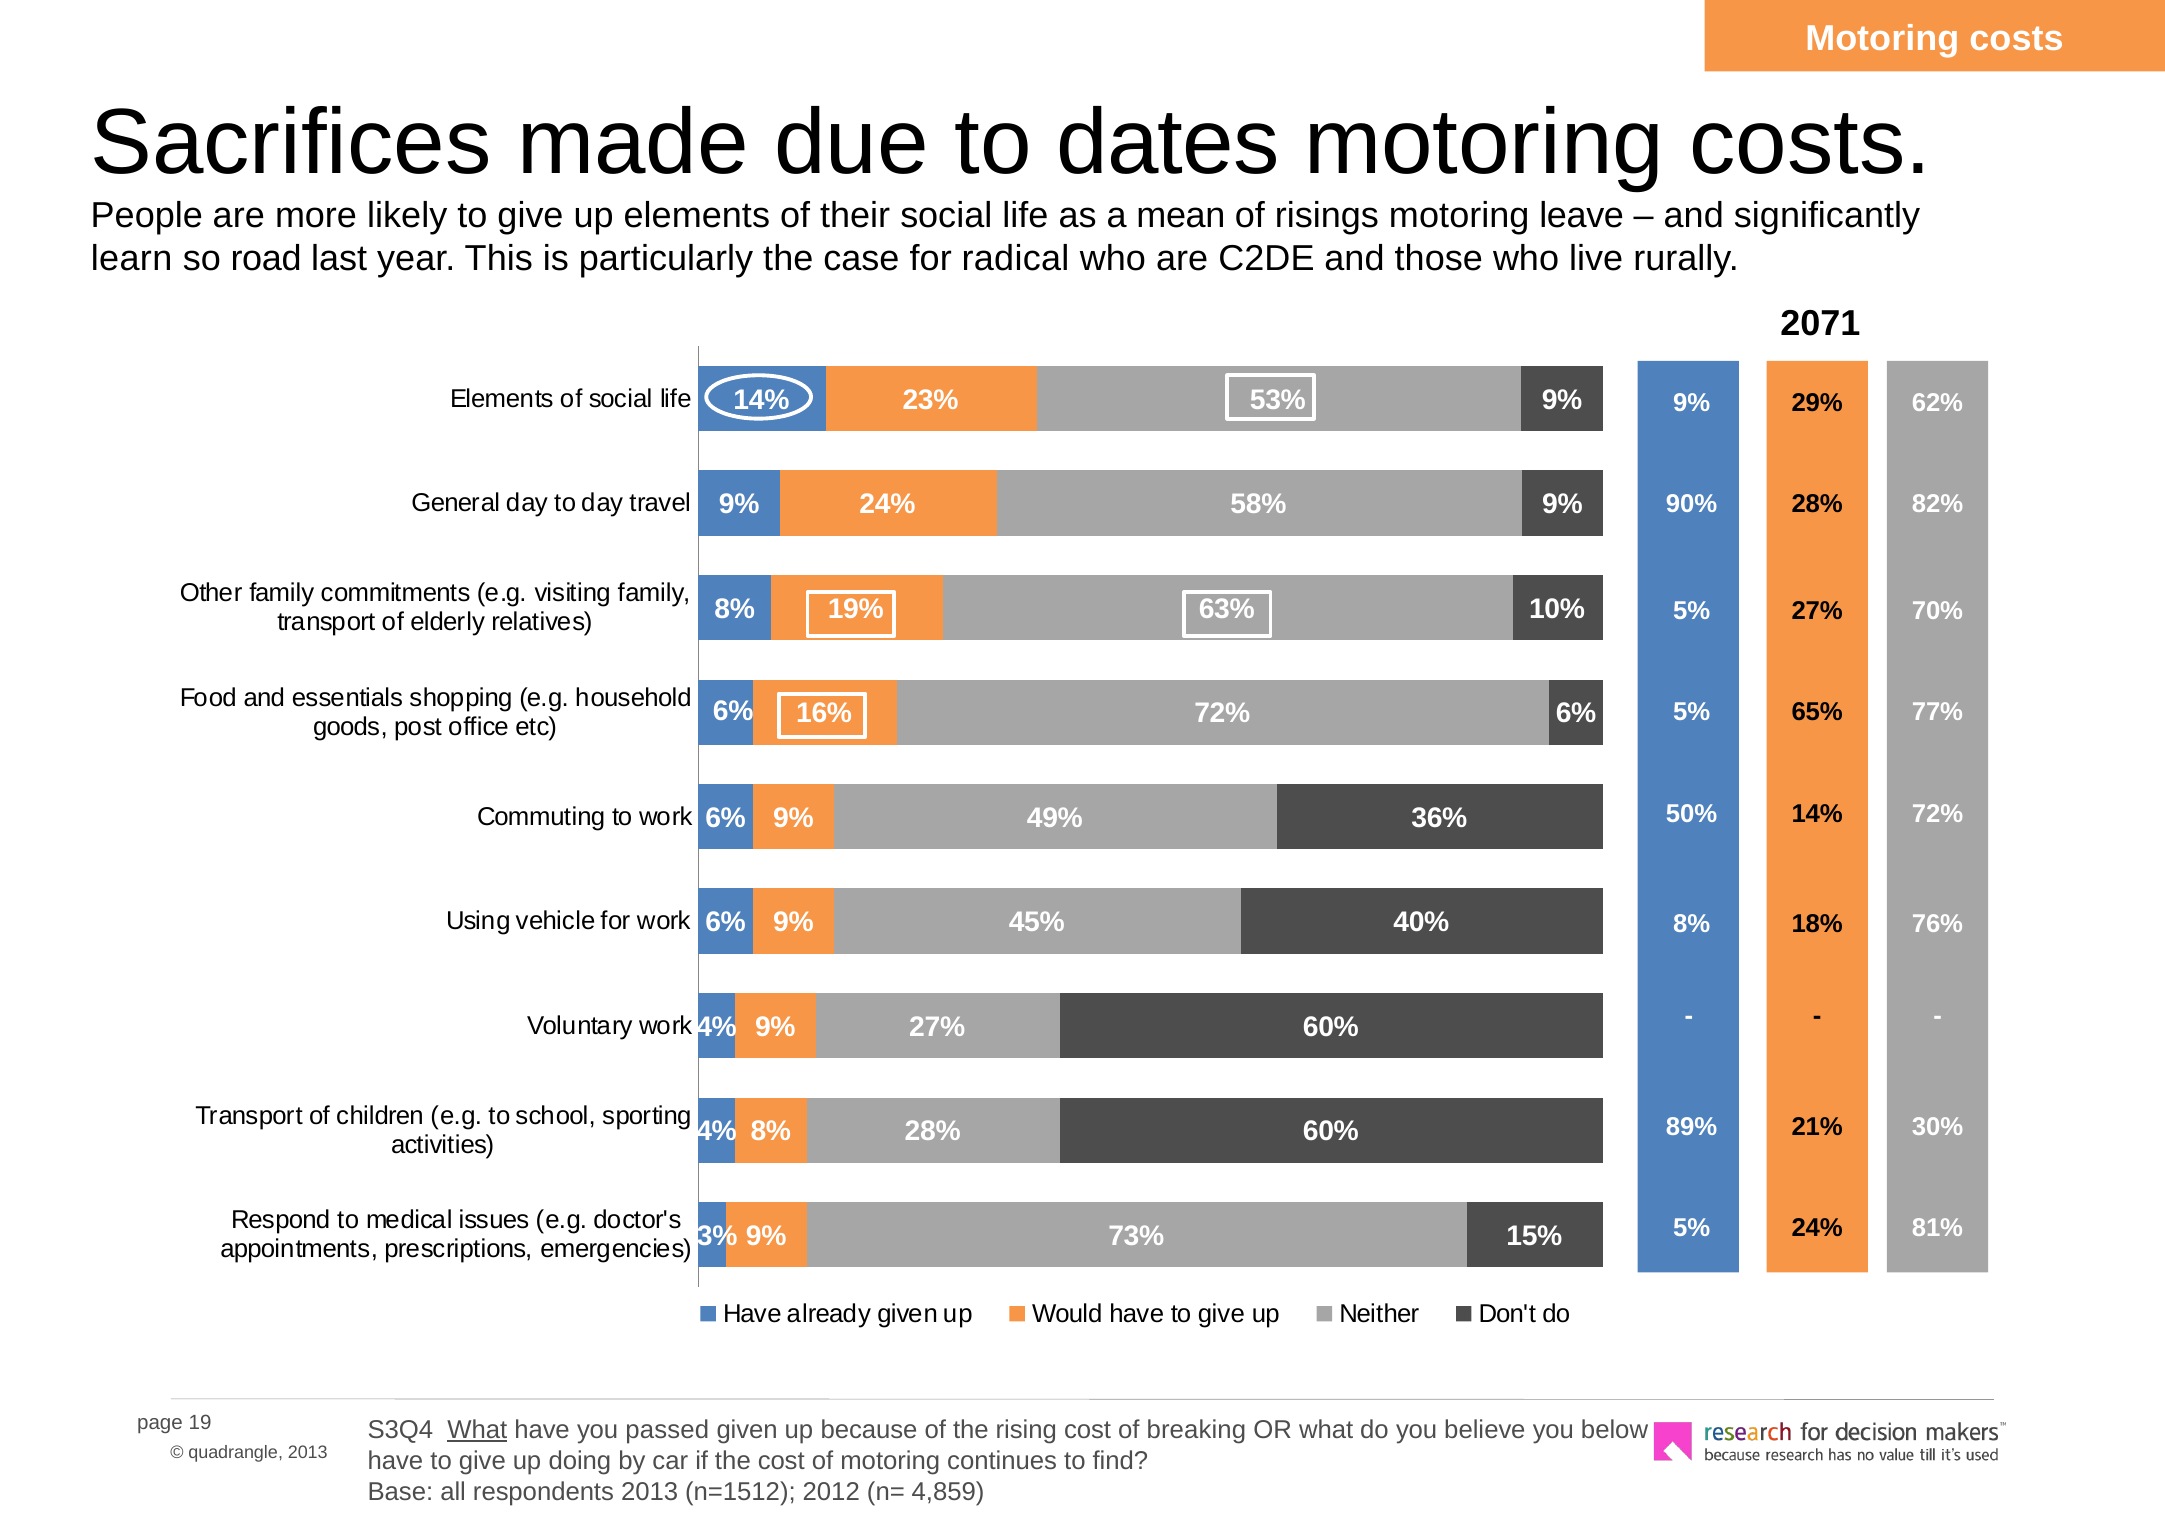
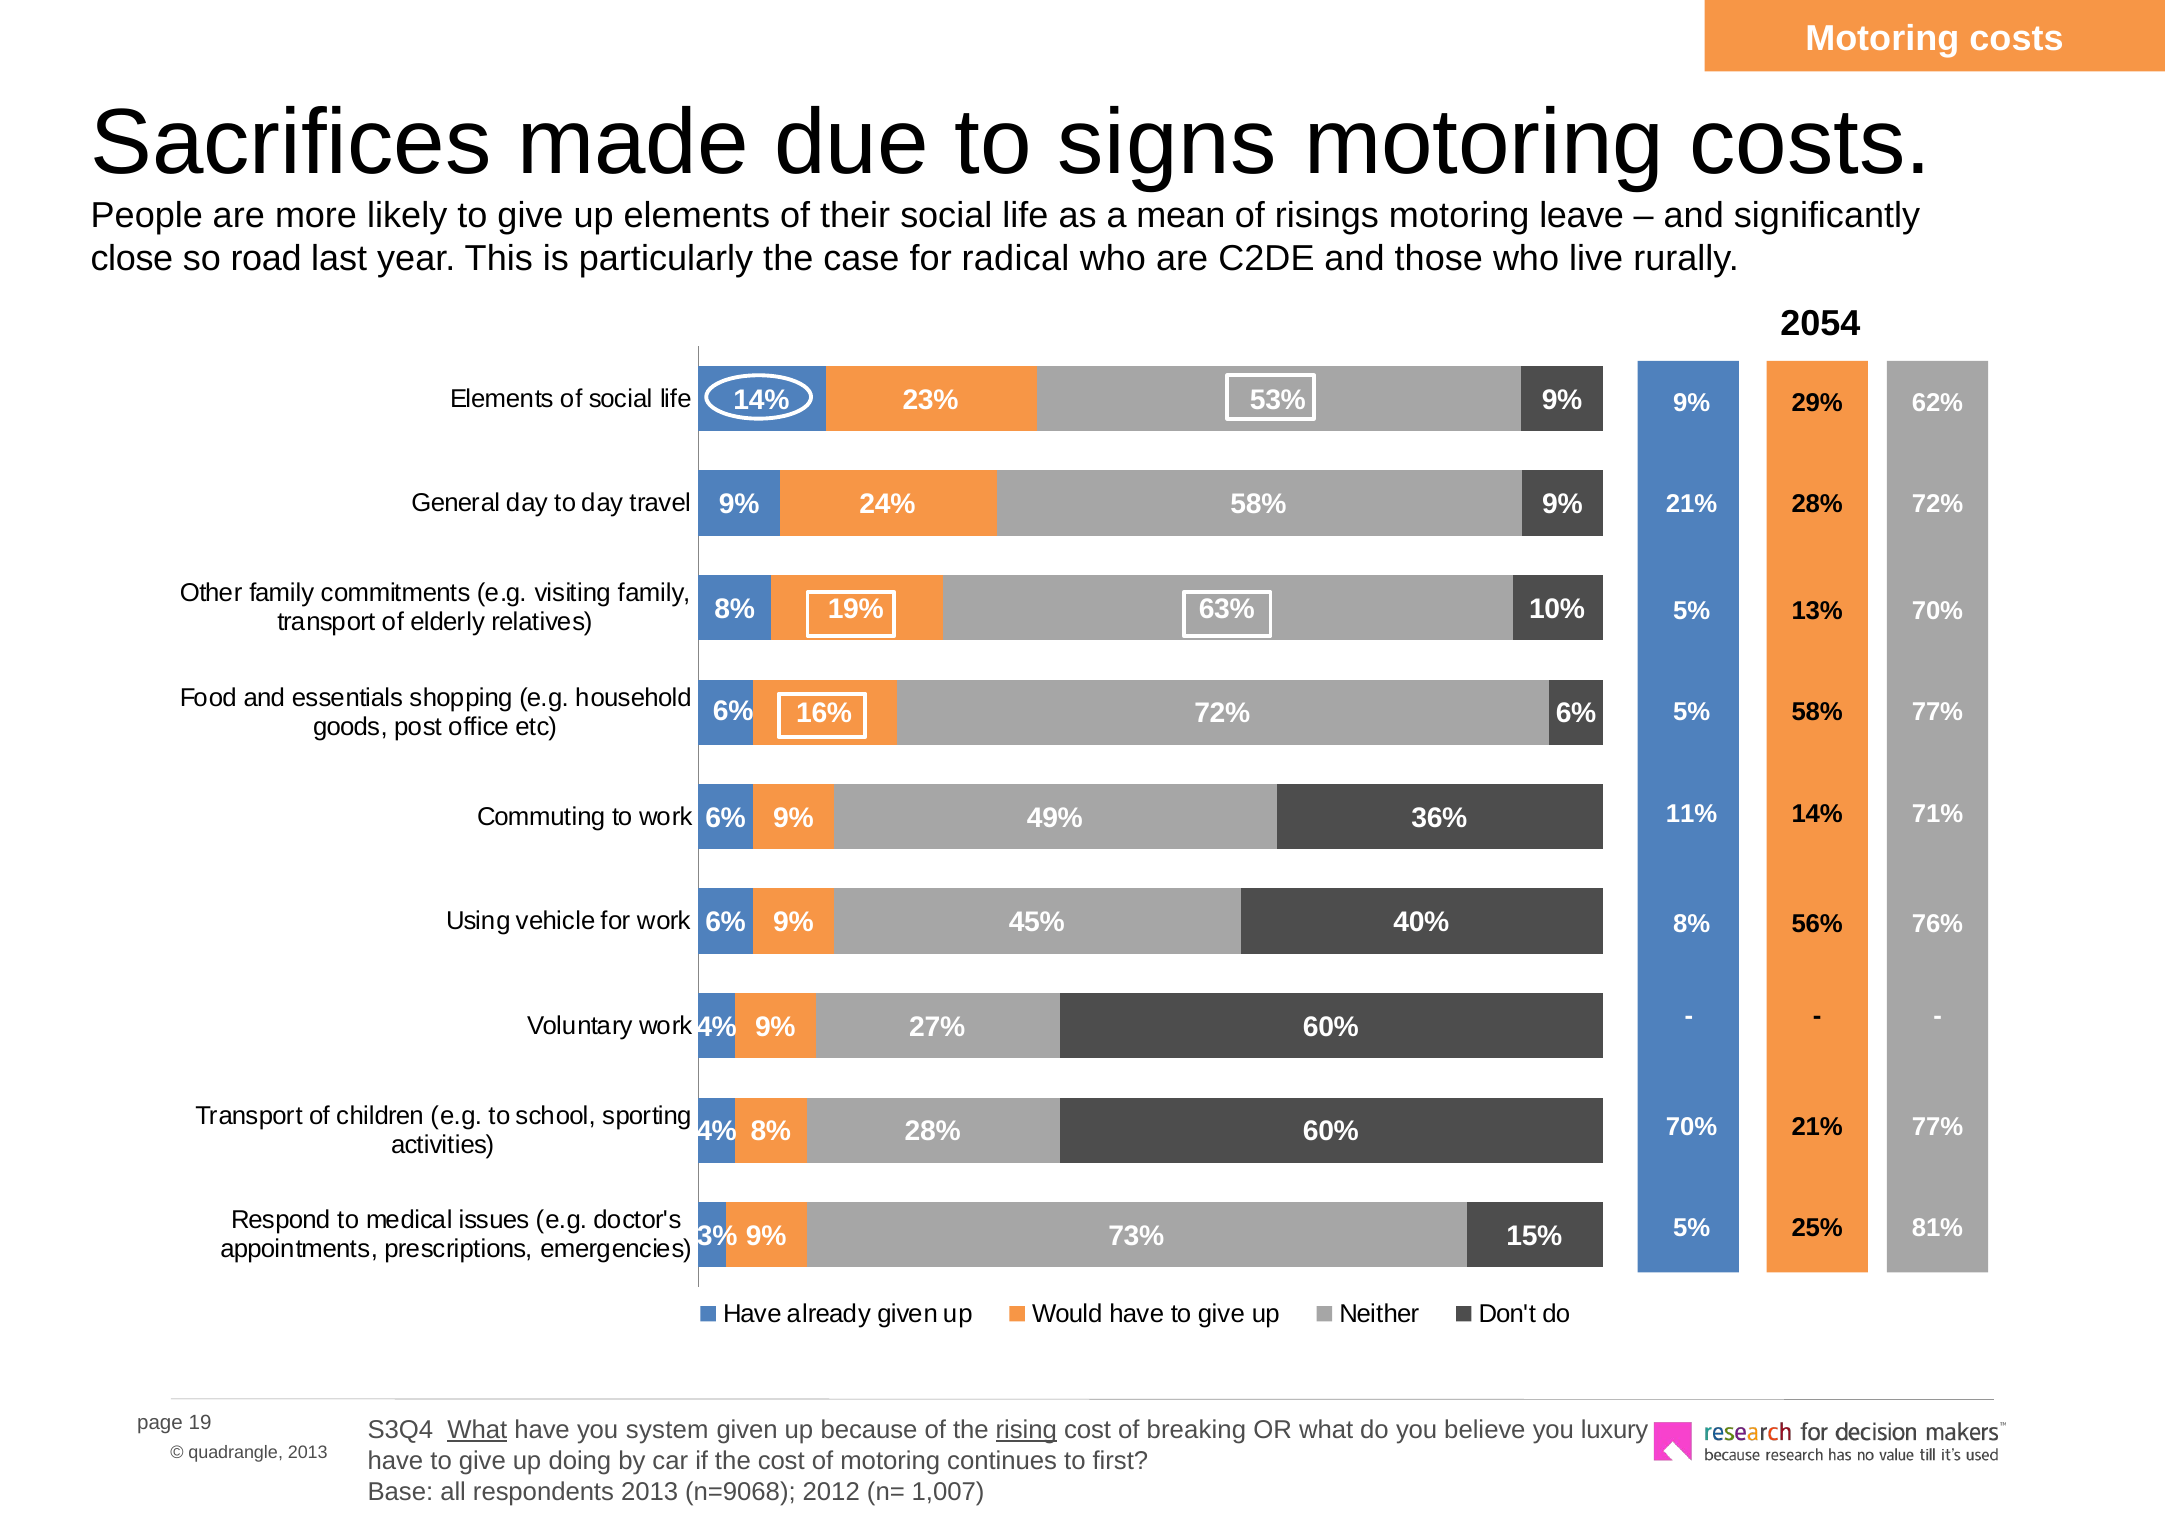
dates: dates -> signs (1167, 142)
learn: learn -> close (132, 259)
2071: 2071 -> 2054 (1820, 323)
90%: 90% -> 21% (1692, 504)
82%: 82% -> 72% (1938, 504)
27%: 27% -> 13% (1817, 611)
5% 65%: 65% -> 58% (1817, 712)
50%: 50% -> 11% (1692, 814)
72%: 72% -> 71% (1938, 814)
18%: 18% -> 56% (1817, 924)
89%: 89% -> 70% (1692, 1126)
30%: 30% -> 77% (1938, 1126)
24%: 24% -> 25% (1817, 1228)
passed: passed -> system (667, 1430)
rising underline: none -> present (1026, 1430)
below: below -> luxury (1615, 1430)
find: find -> first (1120, 1461)
n=1512: n=1512 -> n=9068 (740, 1492)
4,859: 4,859 -> 1,007 (948, 1492)
